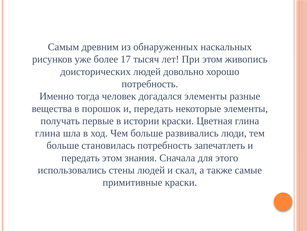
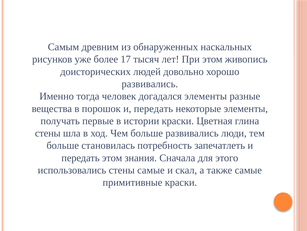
потребность: потребность -> развивались (150, 84)
глина: глина -> стены (48, 133)
стены людей: людей -> самые (151, 170)
